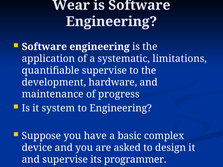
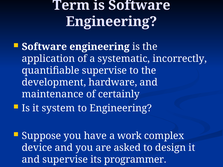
Wear: Wear -> Term (71, 5)
limitations: limitations -> incorrectly (180, 59)
progress: progress -> certainly (119, 94)
basic: basic -> work (130, 136)
